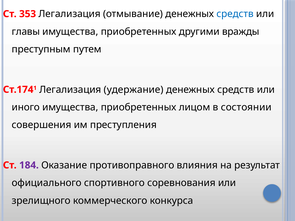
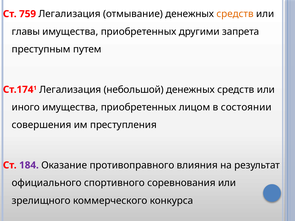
353: 353 -> 759 (28, 14)
средств colour: blue -> orange (235, 14)
вражды: вражды -> запрета (241, 32)
удержание: удержание -> небольшой (134, 90)
